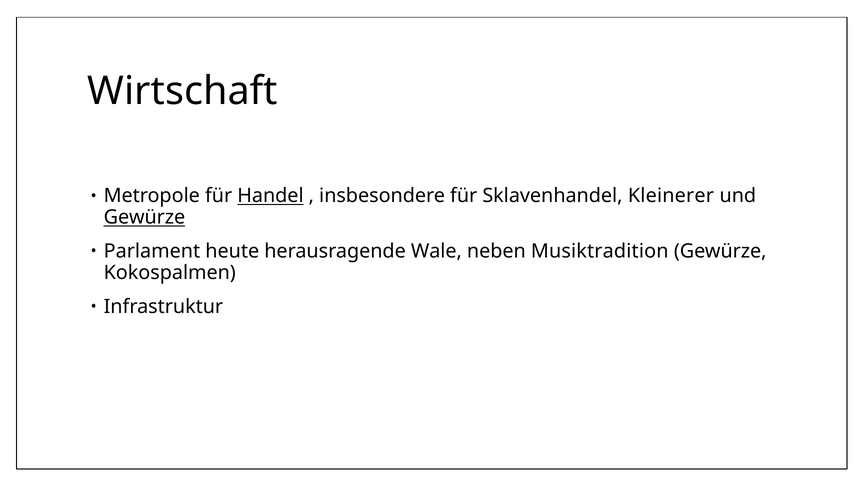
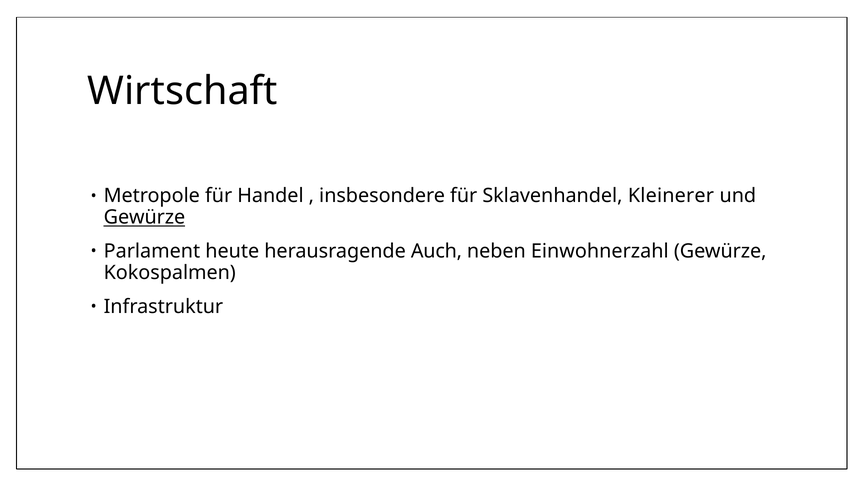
Handel underline: present -> none (270, 196)
Wale: Wale -> Auch (436, 251)
Musiktradition: Musiktradition -> Einwohnerzahl (600, 251)
